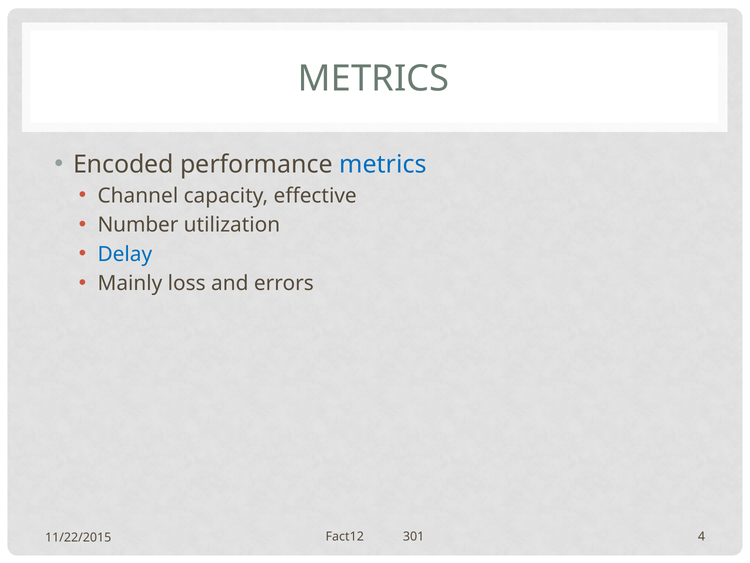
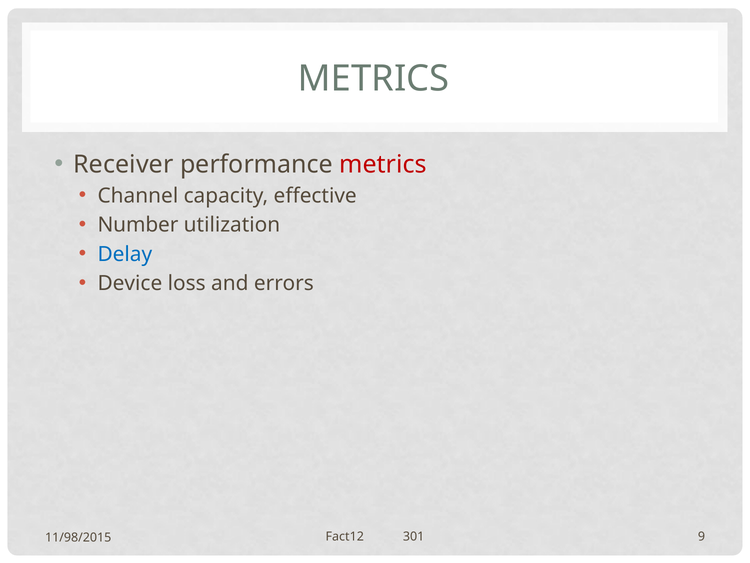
Encoded: Encoded -> Receiver (123, 164)
metrics colour: blue -> red (383, 164)
Mainly: Mainly -> Device (130, 283)
4: 4 -> 9 (701, 536)
11/22/2015: 11/22/2015 -> 11/98/2015 (78, 537)
